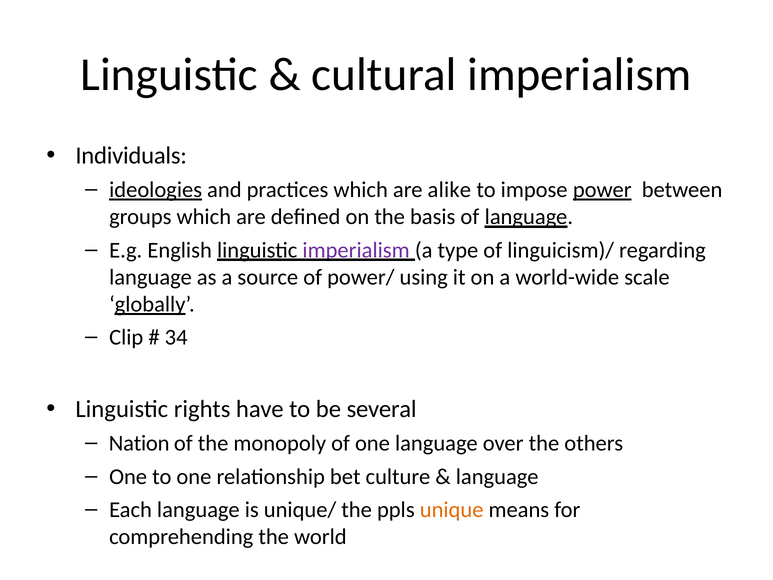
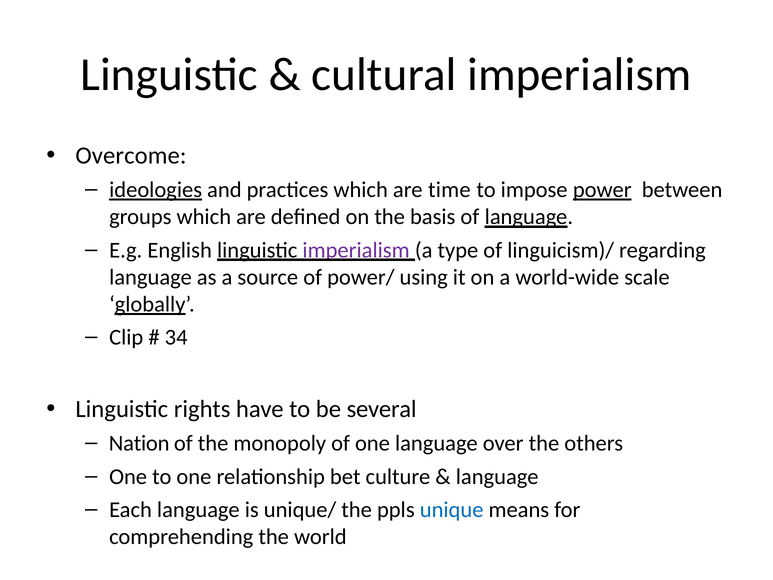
Individuals: Individuals -> Overcome (131, 156)
alike: alike -> time (449, 190)
unique colour: orange -> blue (452, 509)
